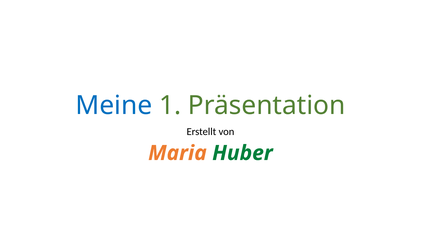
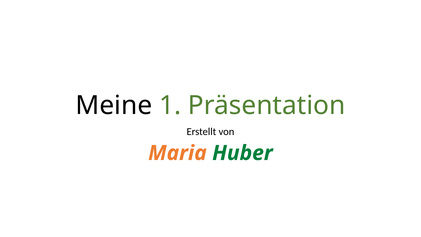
Meine colour: blue -> black (114, 105)
